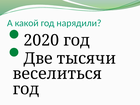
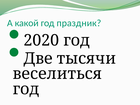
нарядили: нарядили -> праздник (79, 23)
